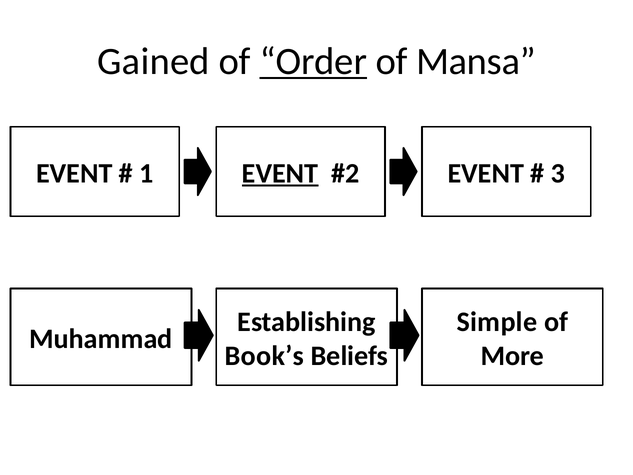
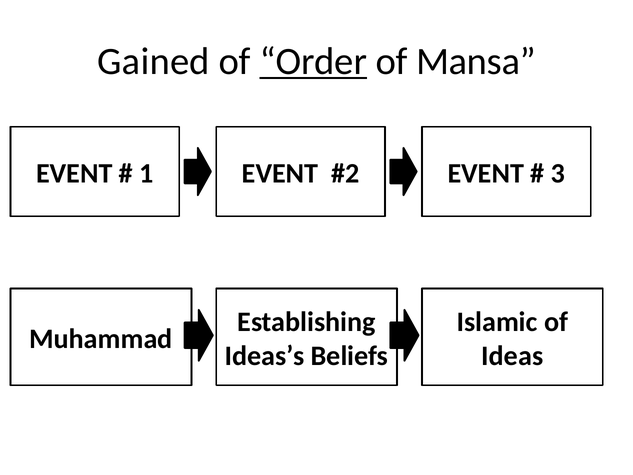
EVENT underline: present -> none (280, 173)
Simple: Simple -> Islamic (497, 322)
Book’s: Book’s -> Ideas’s (265, 356)
More: More -> Ideas (512, 356)
